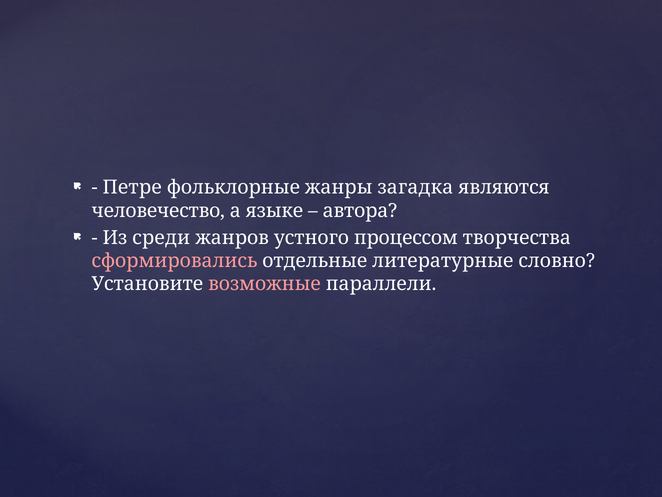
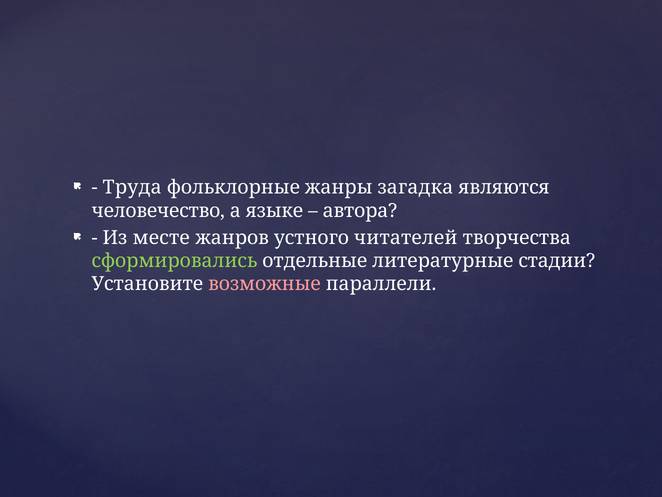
Петре: Петре -> Труда (132, 187)
среди: среди -> месте (161, 237)
процессом: процессом -> читателей (406, 237)
сформировались colour: pink -> light green (174, 261)
словно: словно -> стадии (557, 261)
